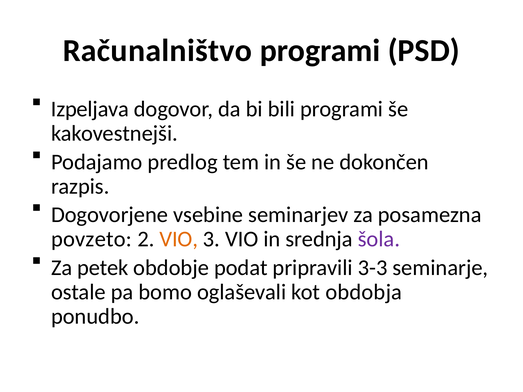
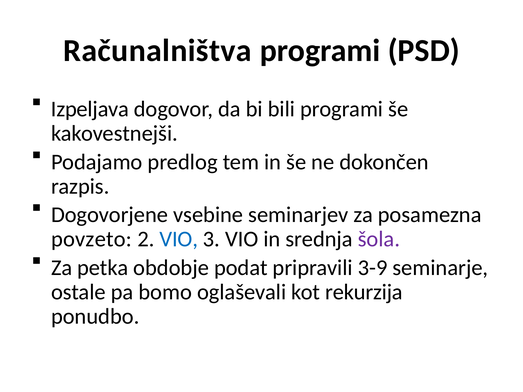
Računalništvo: Računalništvo -> Računalništva (157, 51)
VIO colour: orange -> blue (179, 239)
petek: petek -> petka (103, 268)
3-3: 3-3 -> 3-9 (373, 268)
obdobja: obdobja -> rekurzija (364, 292)
